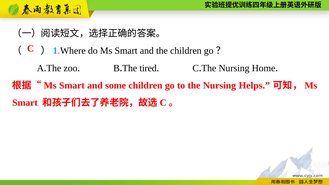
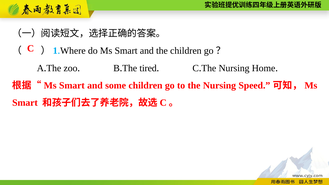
Helps: Helps -> Speed (254, 85)
